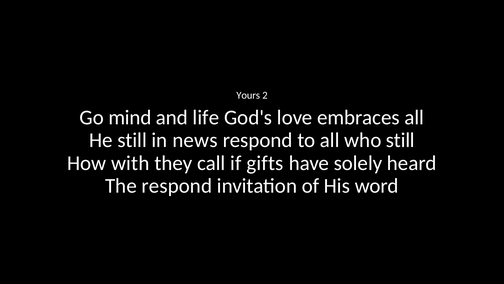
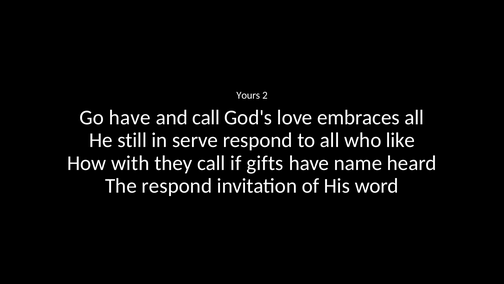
Go mind: mind -> have (130, 117)
and life: life -> call (206, 117)
news: news -> serve (195, 140)
who still: still -> like (400, 140)
solely: solely -> name (358, 163)
